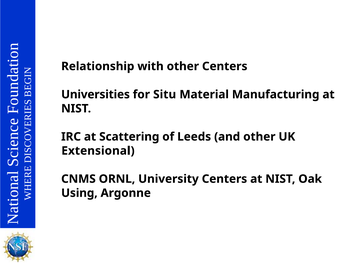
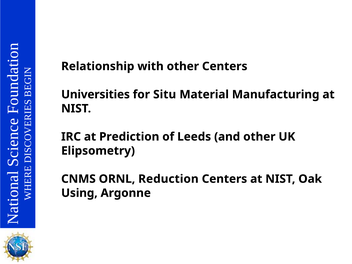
Scattering: Scattering -> Prediction (129, 137)
Extensional: Extensional -> Elipsometry (98, 151)
University: University -> Reduction (168, 179)
